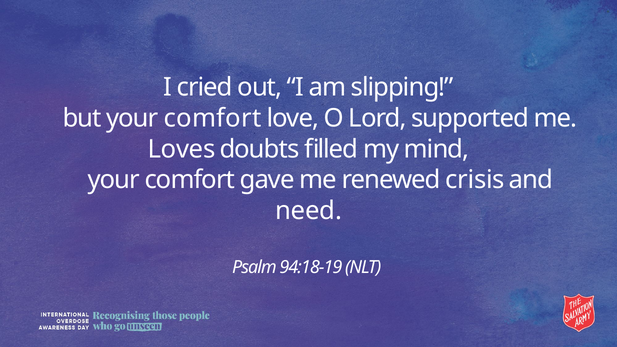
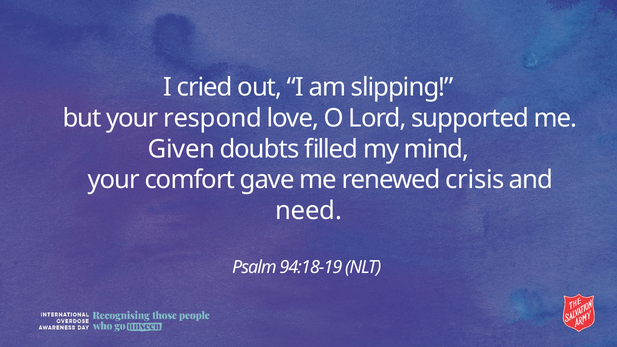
but your comfort: comfort -> respond (213, 118)
Loves: Loves -> Given (181, 149)
